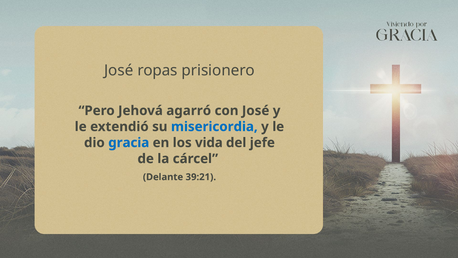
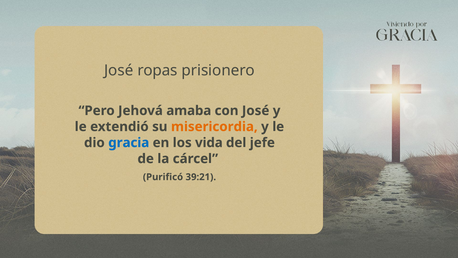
agarró: agarró -> amaba (189, 111)
misericordia colour: blue -> orange (214, 126)
Delante: Delante -> Purificó (163, 177)
